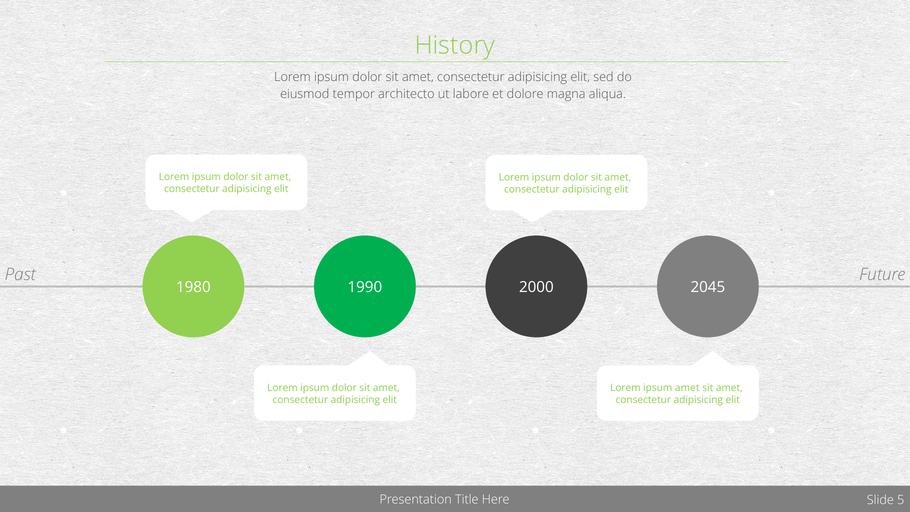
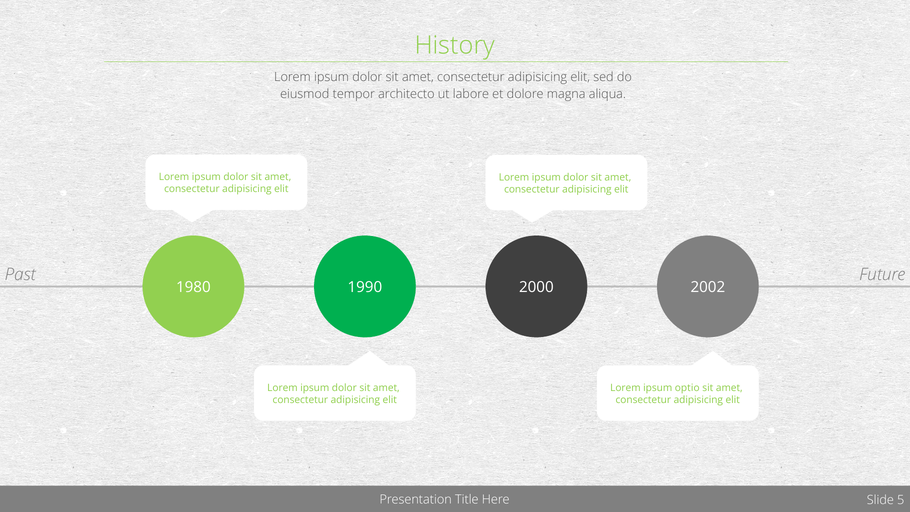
2045: 2045 -> 2002 (708, 287)
ipsum amet: amet -> optio (687, 388)
